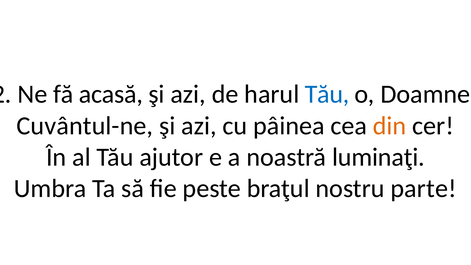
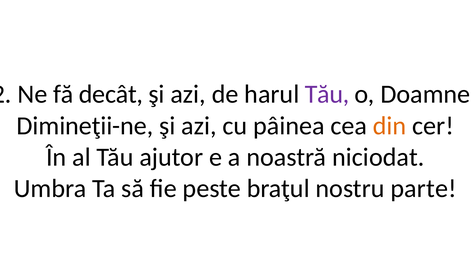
acasă: acasă -> decât (111, 94)
Tău colour: blue -> purple (327, 94)
Cuvântul-ne: Cuvântul-ne -> Dimineţii-ne (85, 126)
luminaţi: luminaţi -> niciodat (378, 157)
